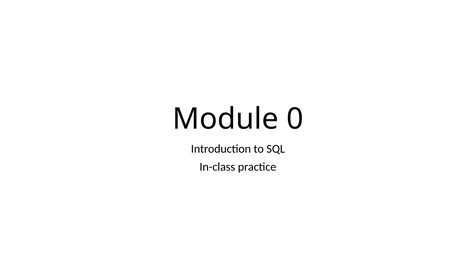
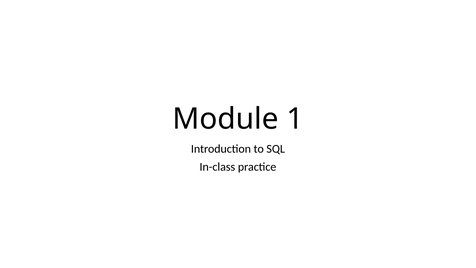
0: 0 -> 1 (295, 119)
